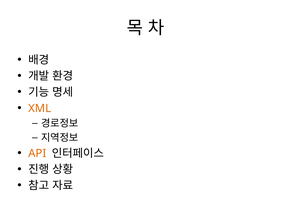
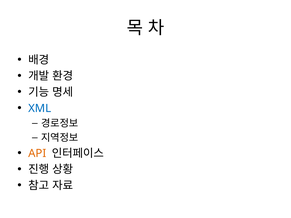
XML colour: orange -> blue (40, 108)
